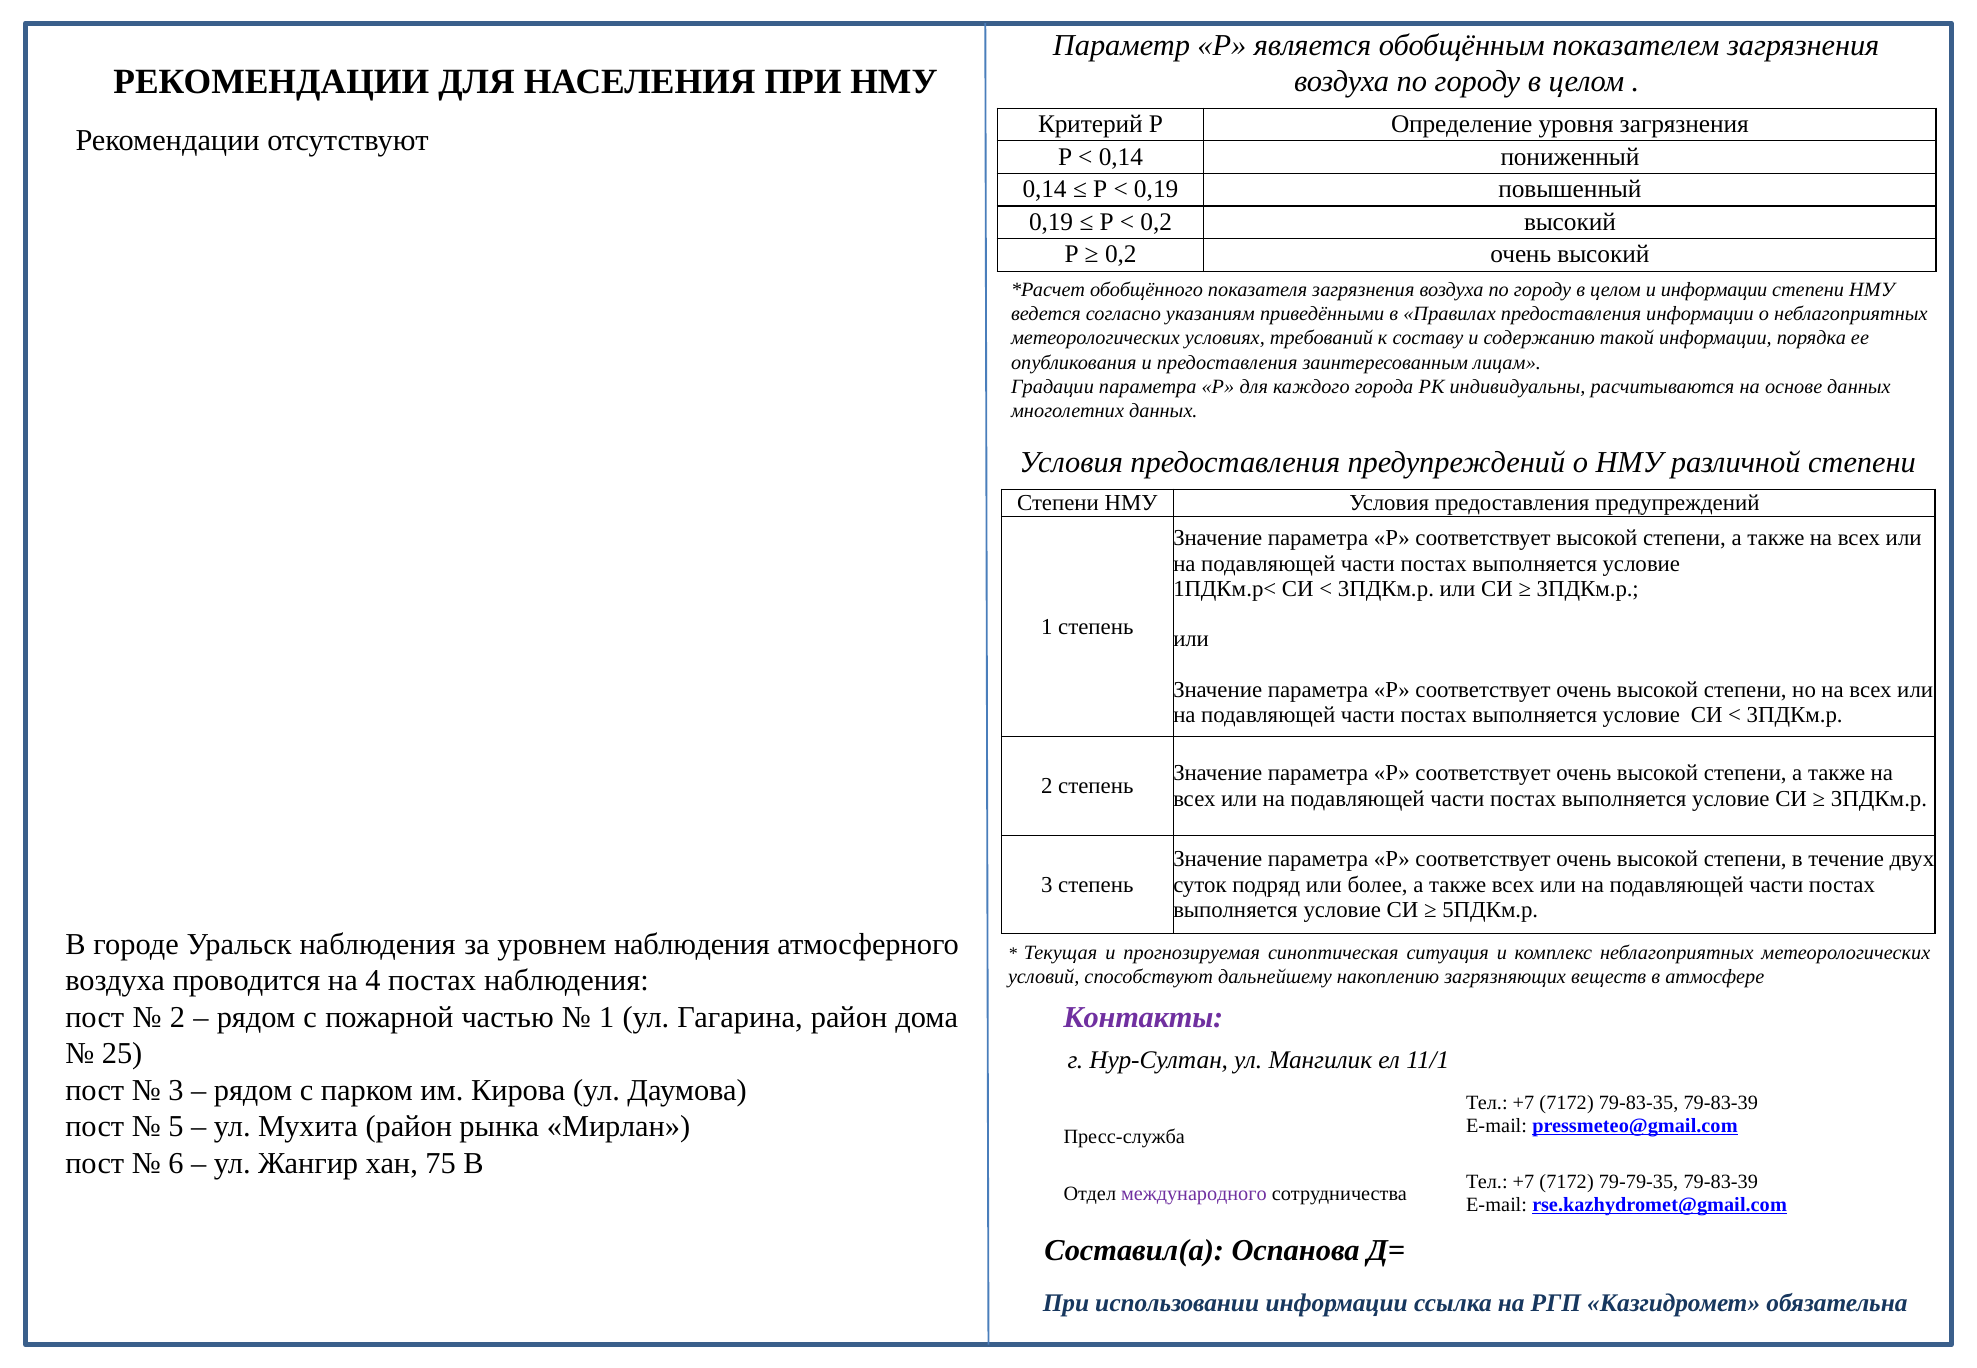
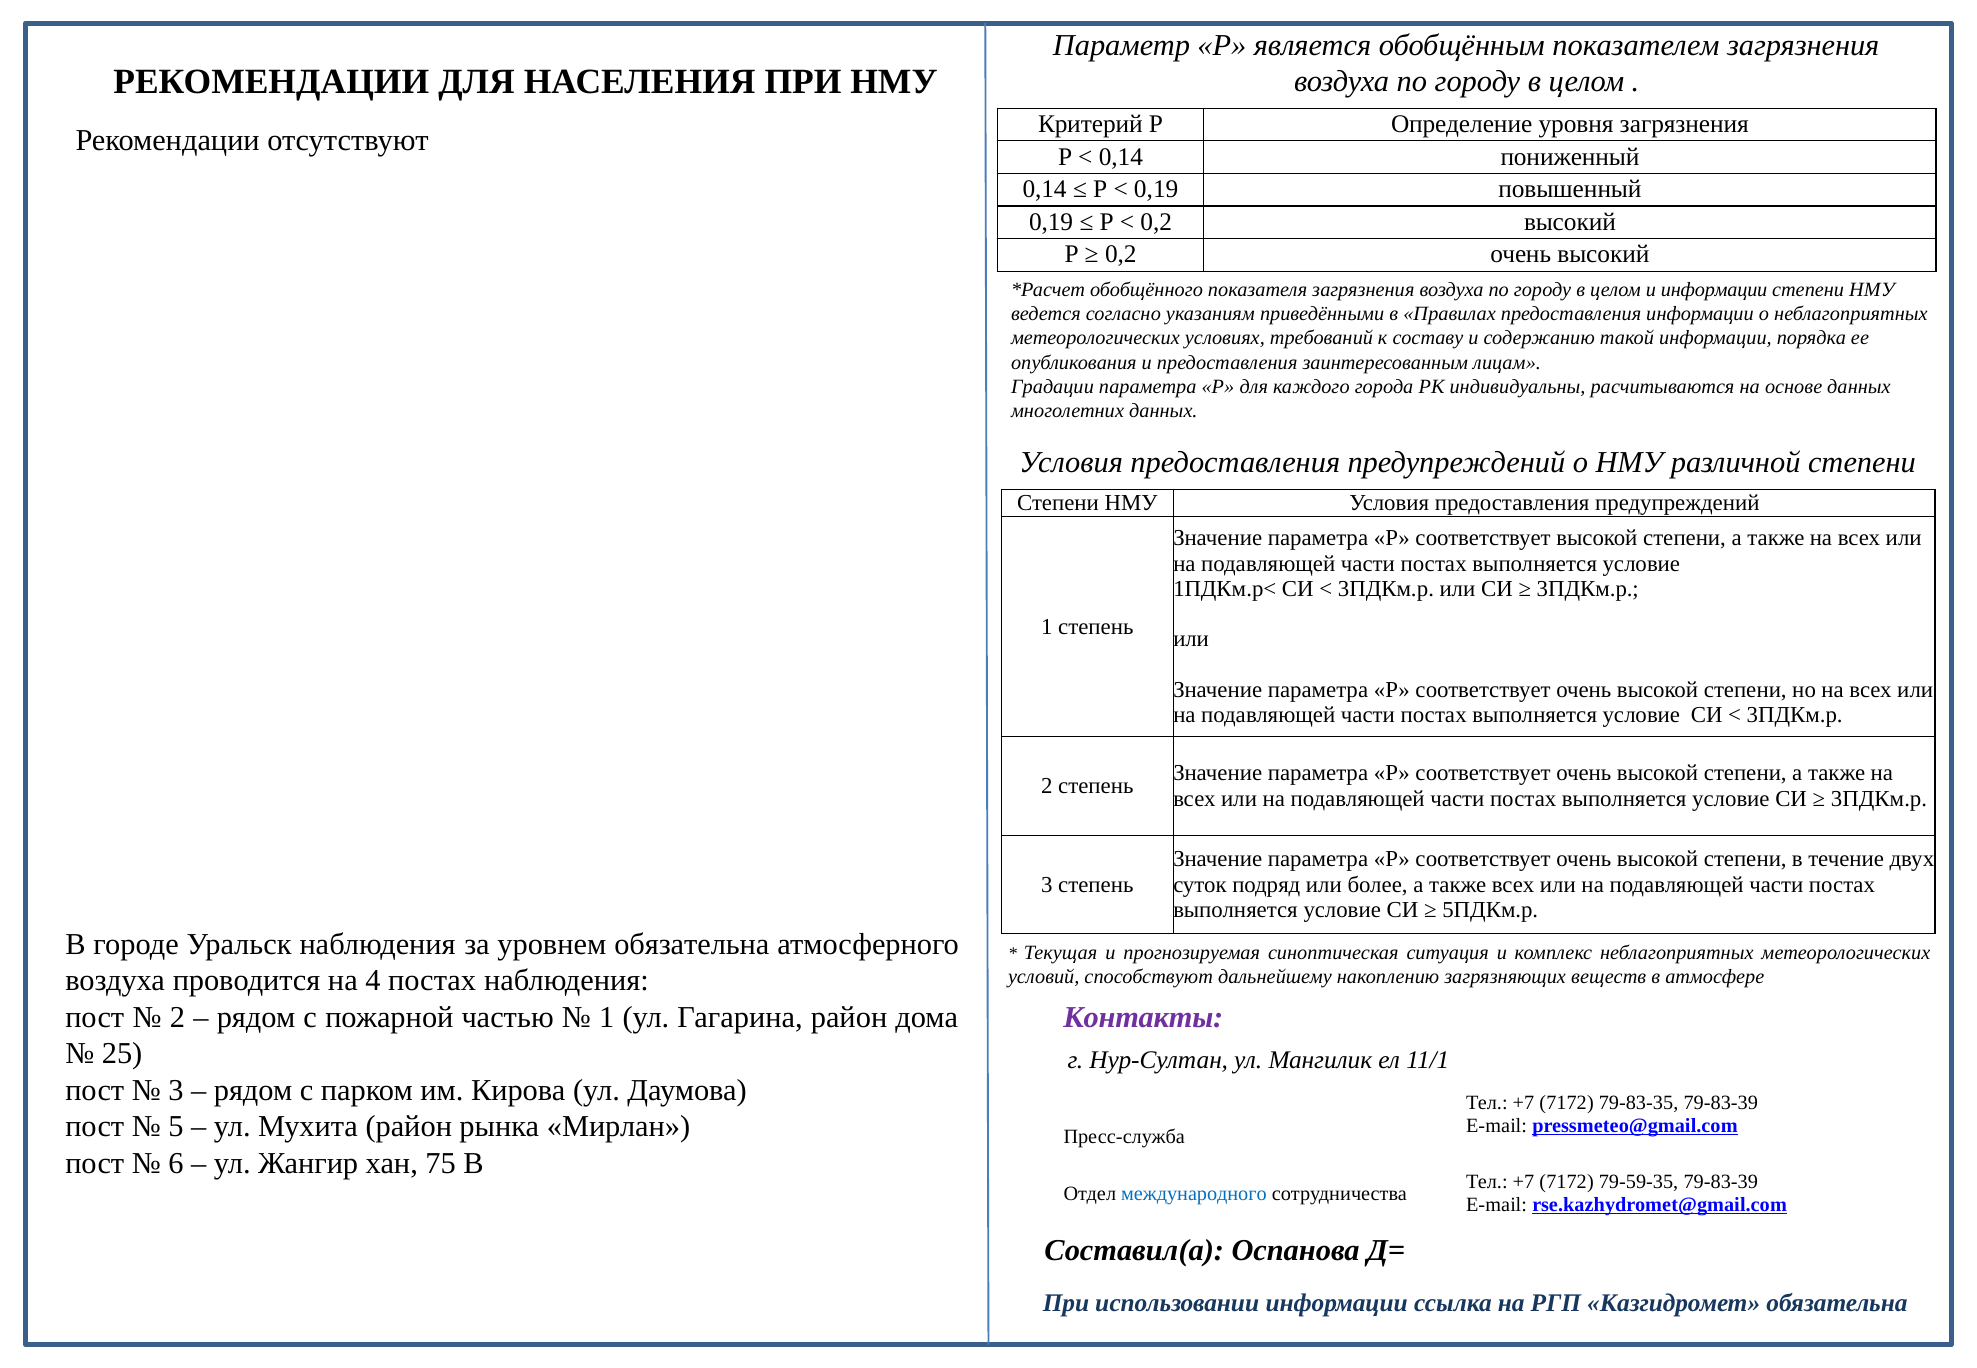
уровнем наблюдения: наблюдения -> обязательна (692, 945)
79-79-35: 79-79-35 -> 79-59-35 (1639, 1183)
международного colour: purple -> blue (1194, 1194)
